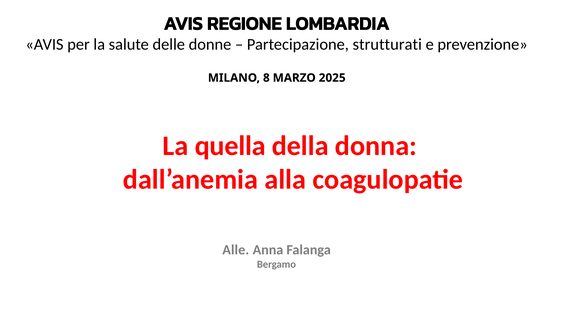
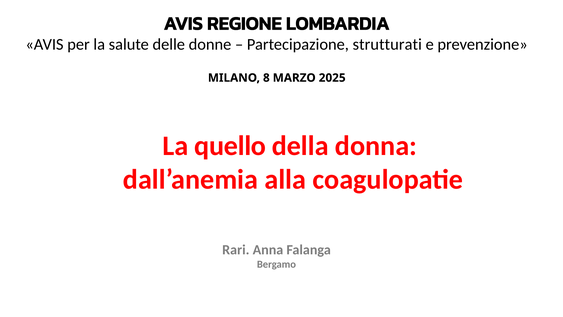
quella: quella -> quello (230, 146)
Alle: Alle -> Rari (236, 250)
